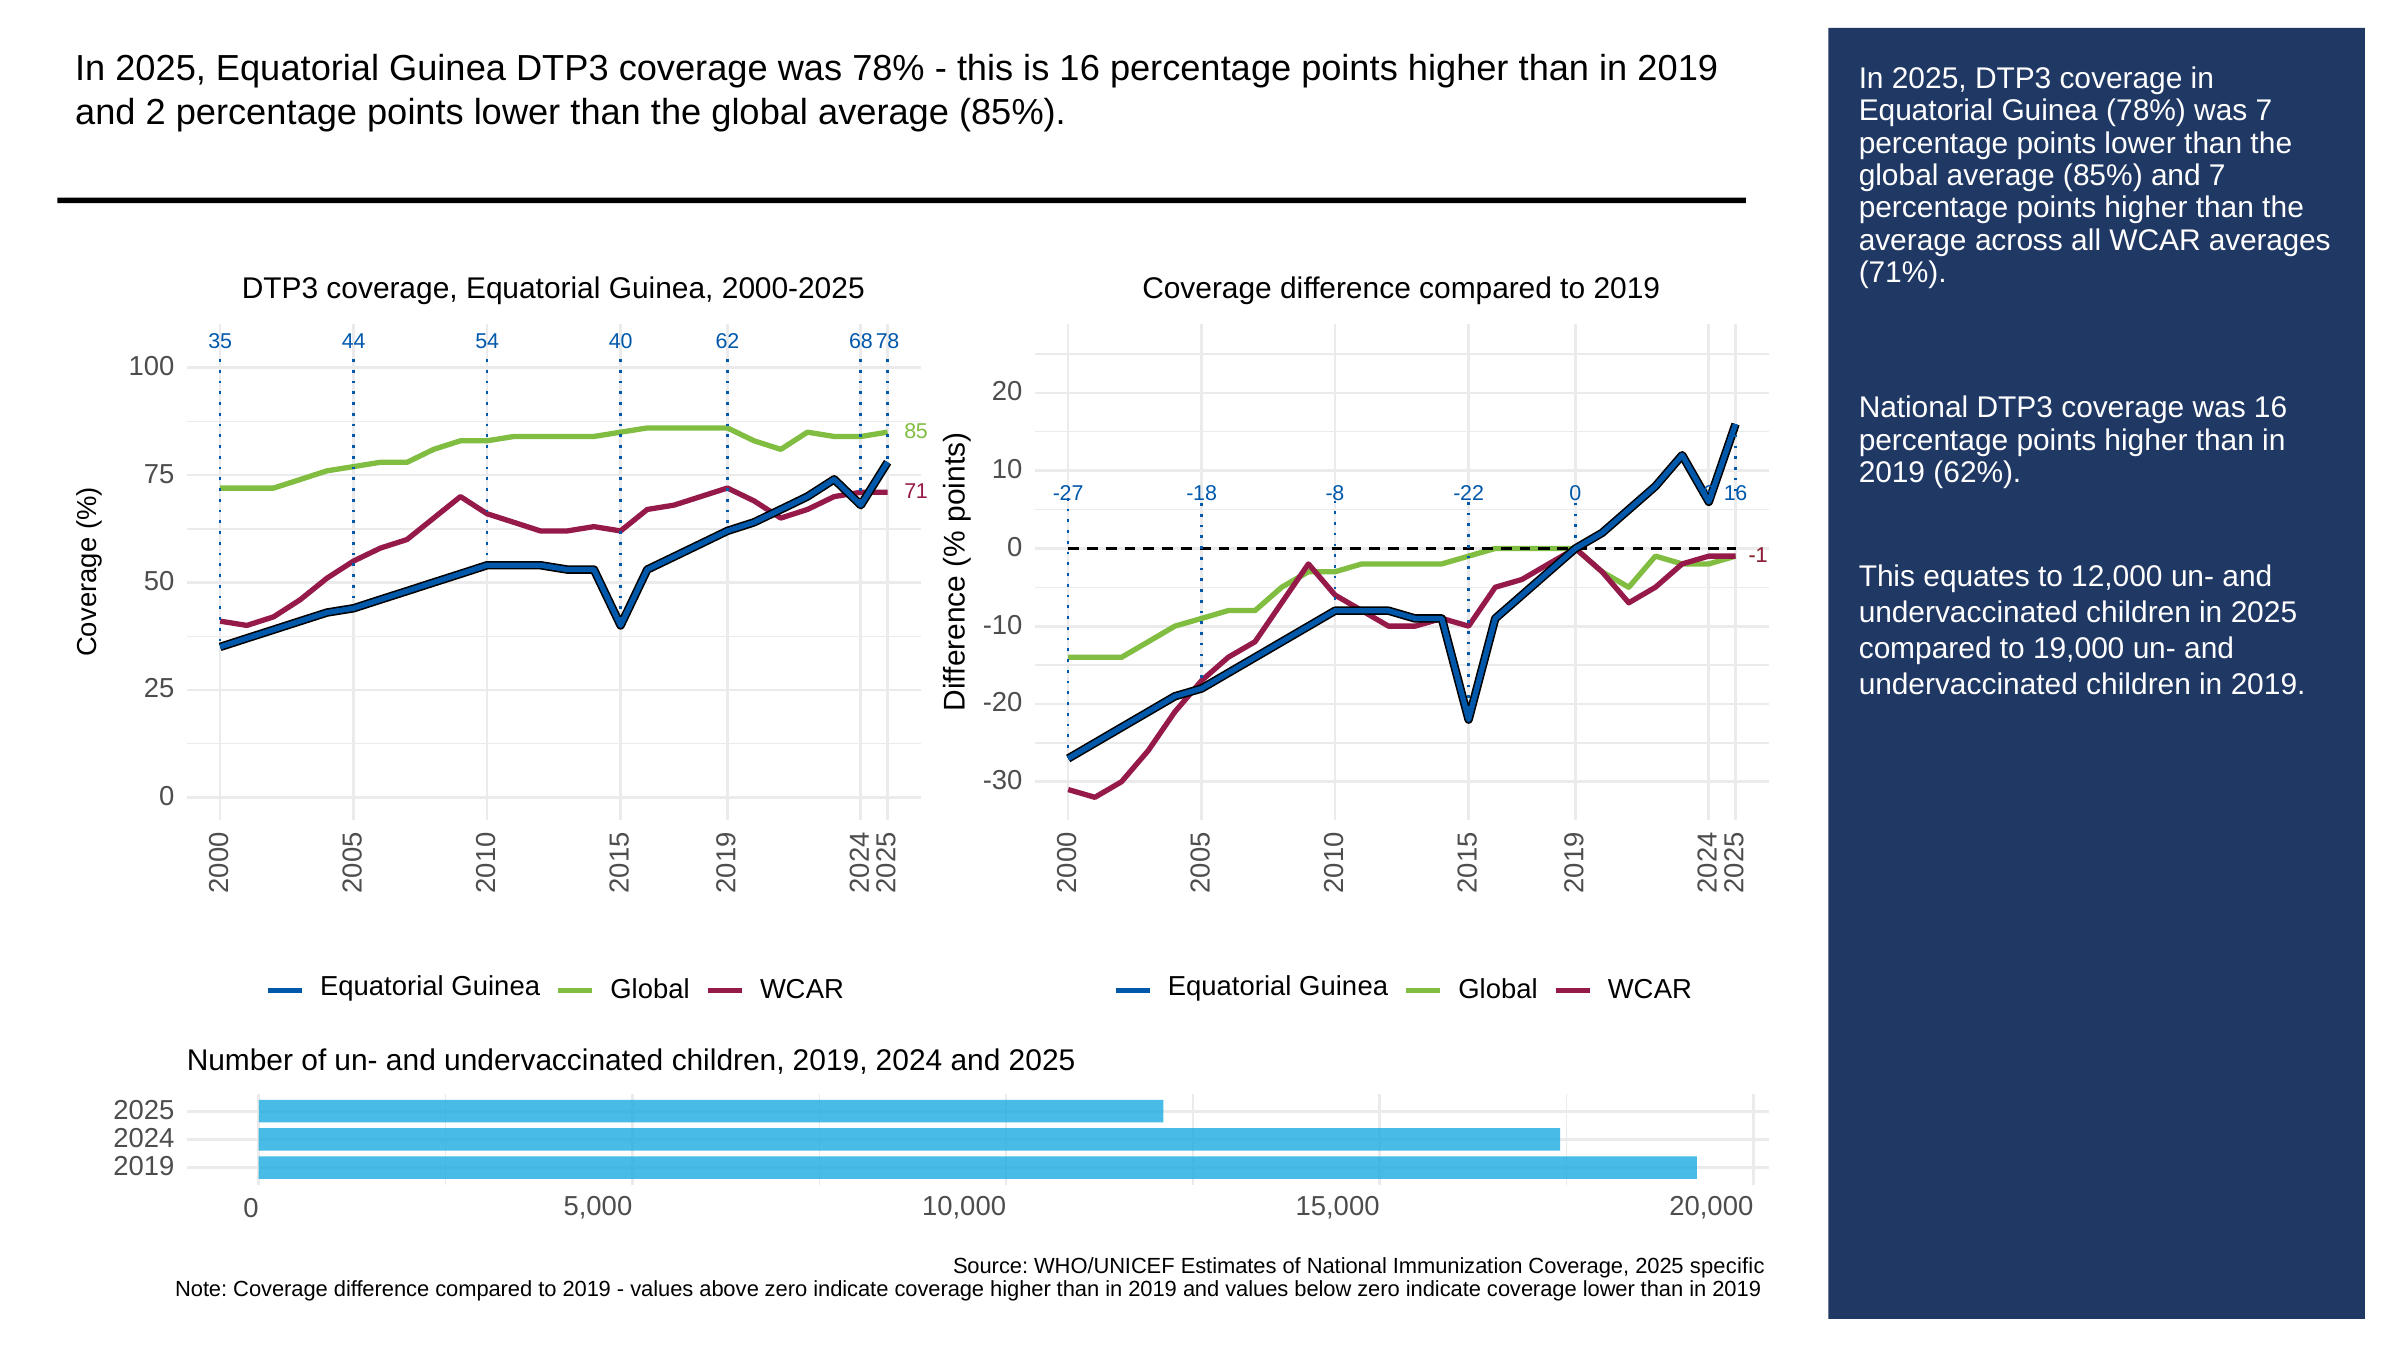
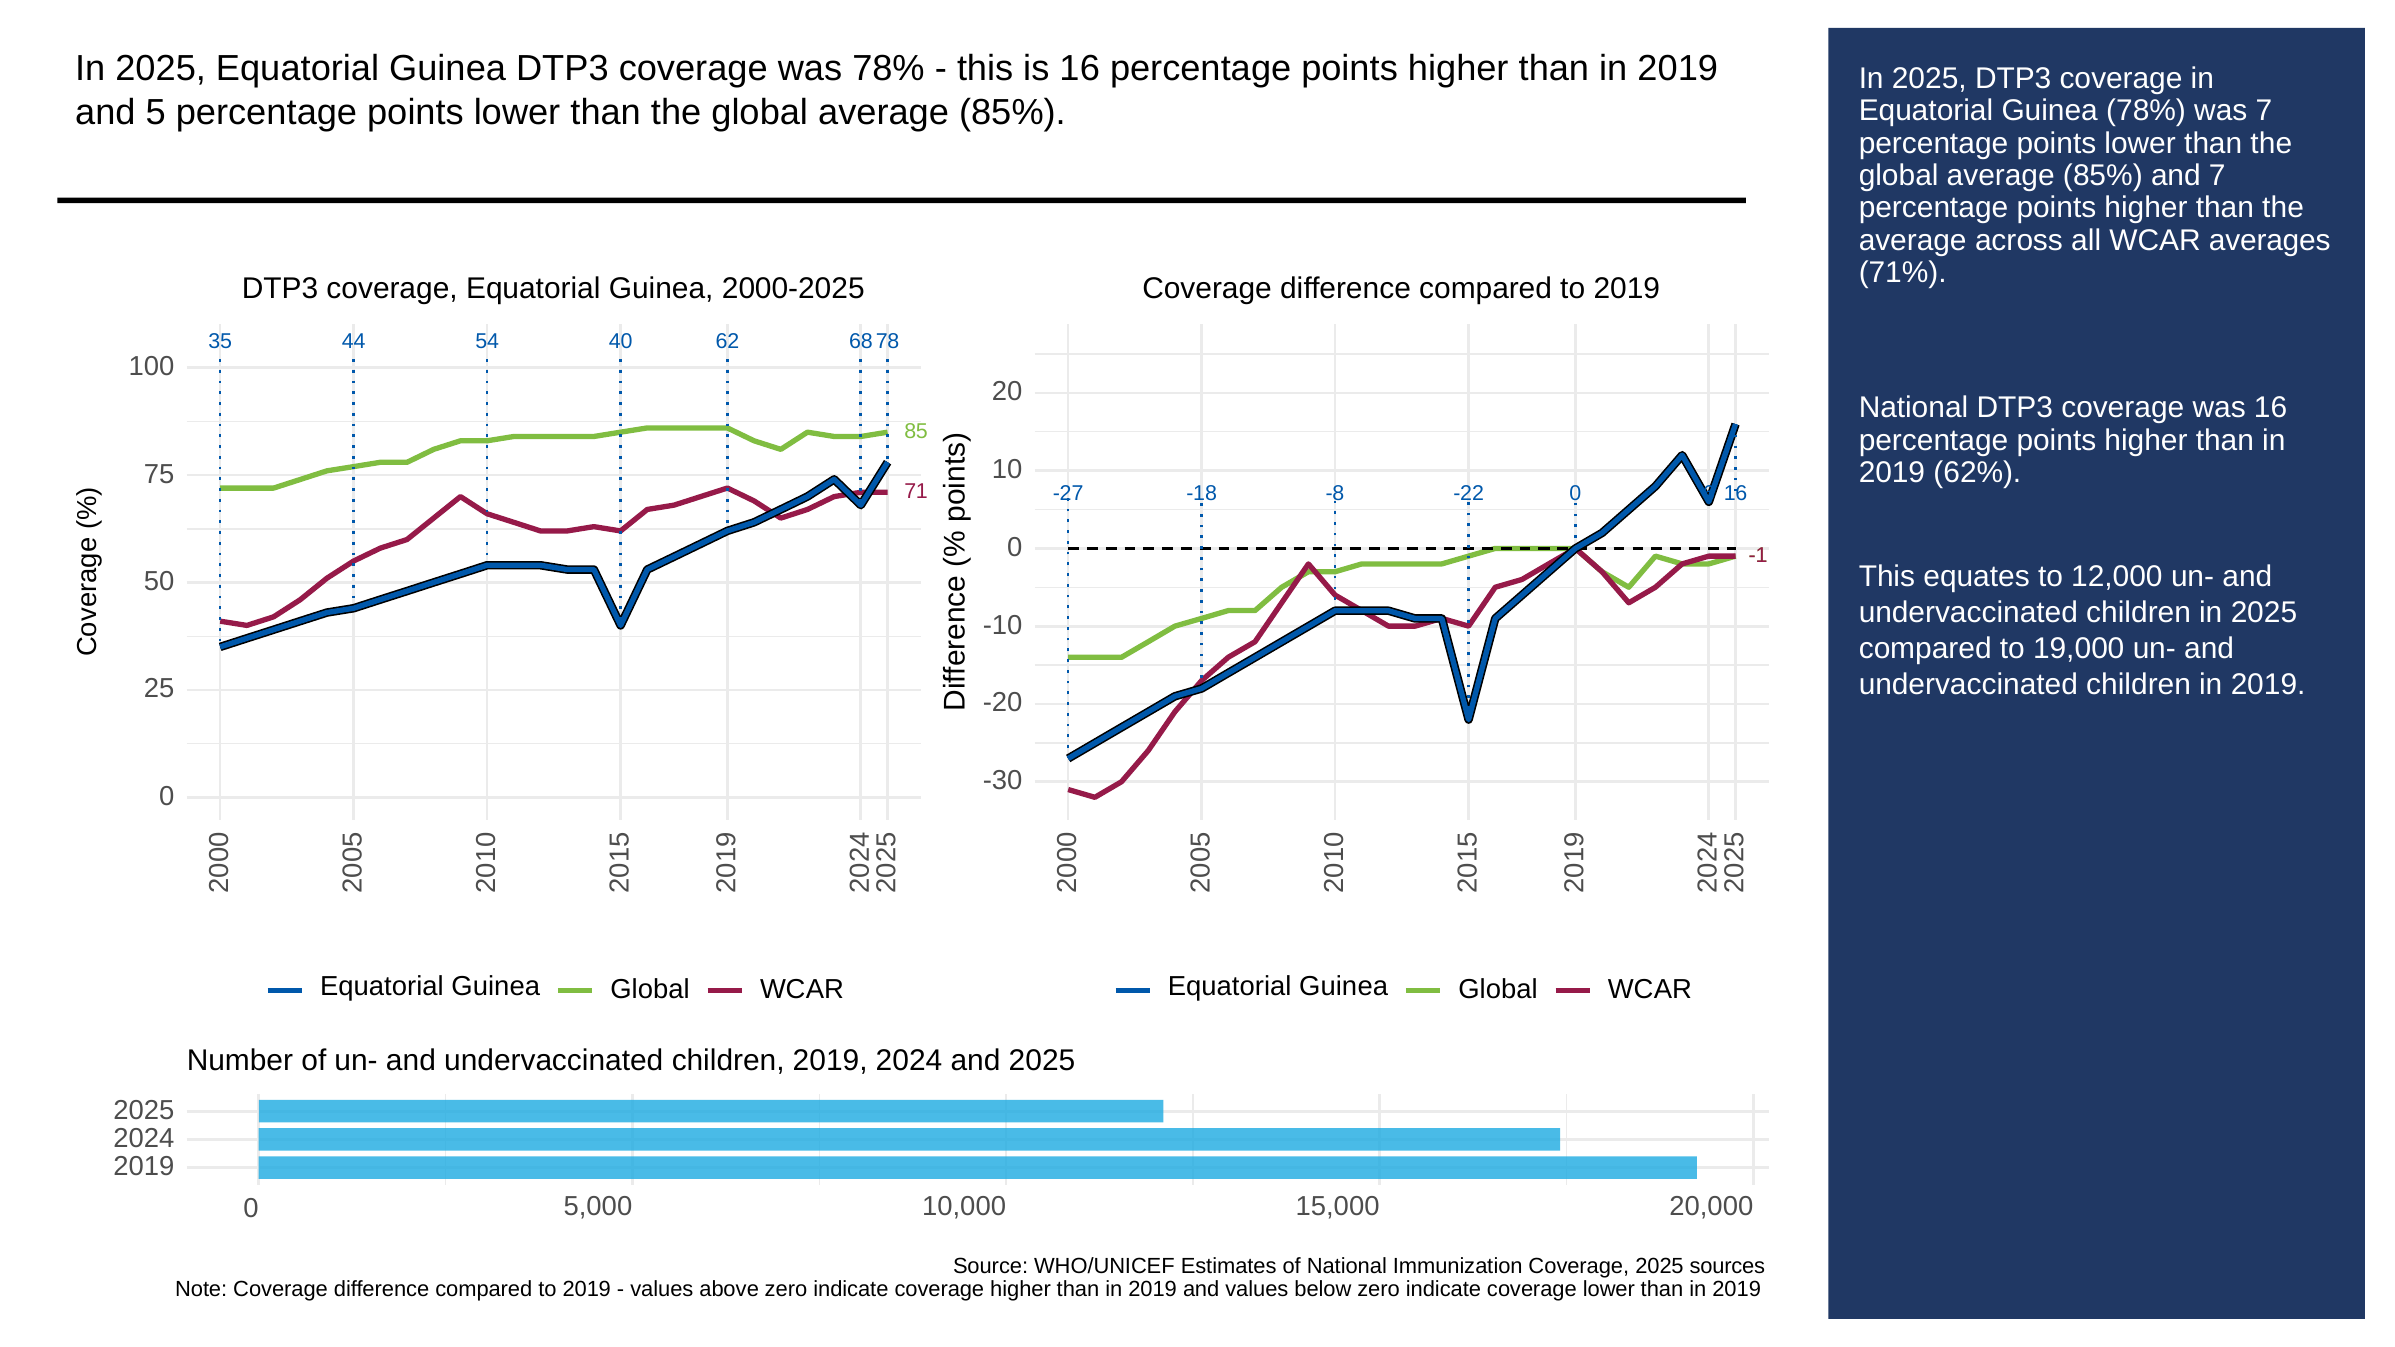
and 2: 2 -> 5 (156, 112)
specific: specific -> sources (1727, 1266)
